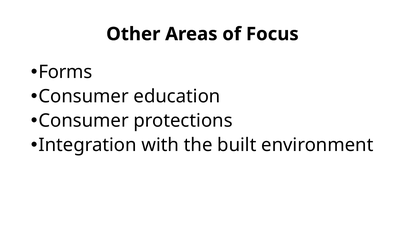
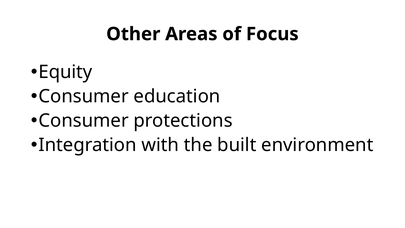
Forms: Forms -> Equity (65, 72)
